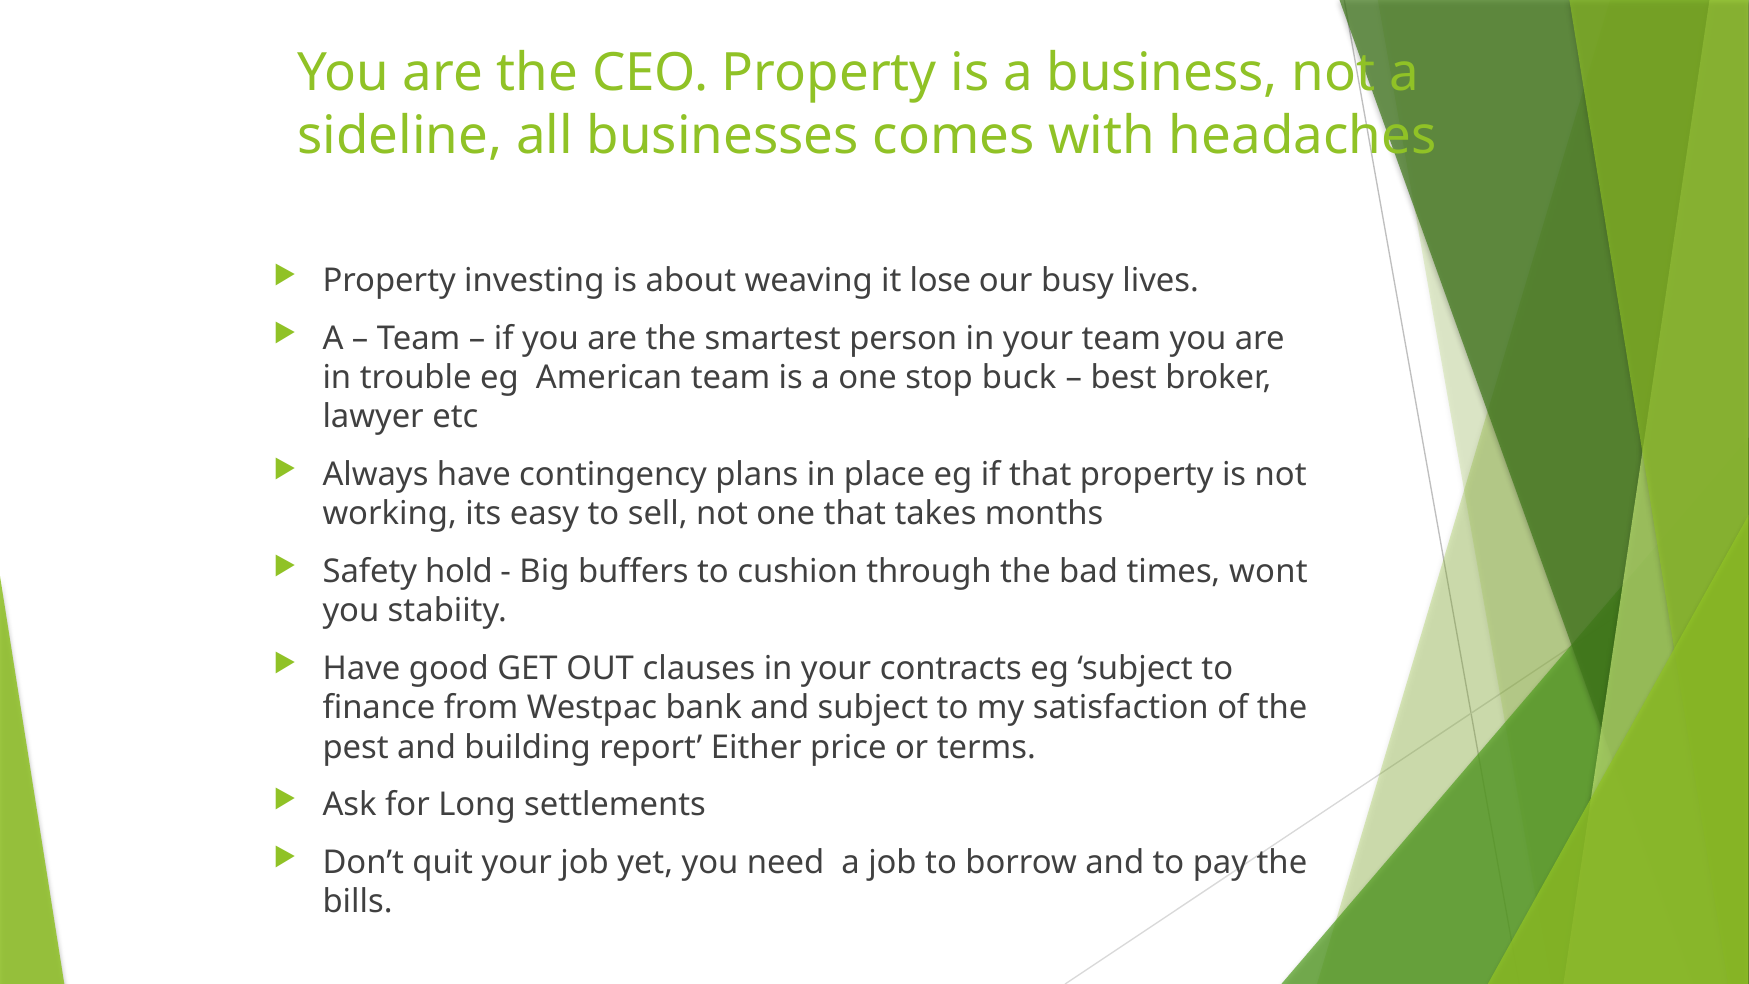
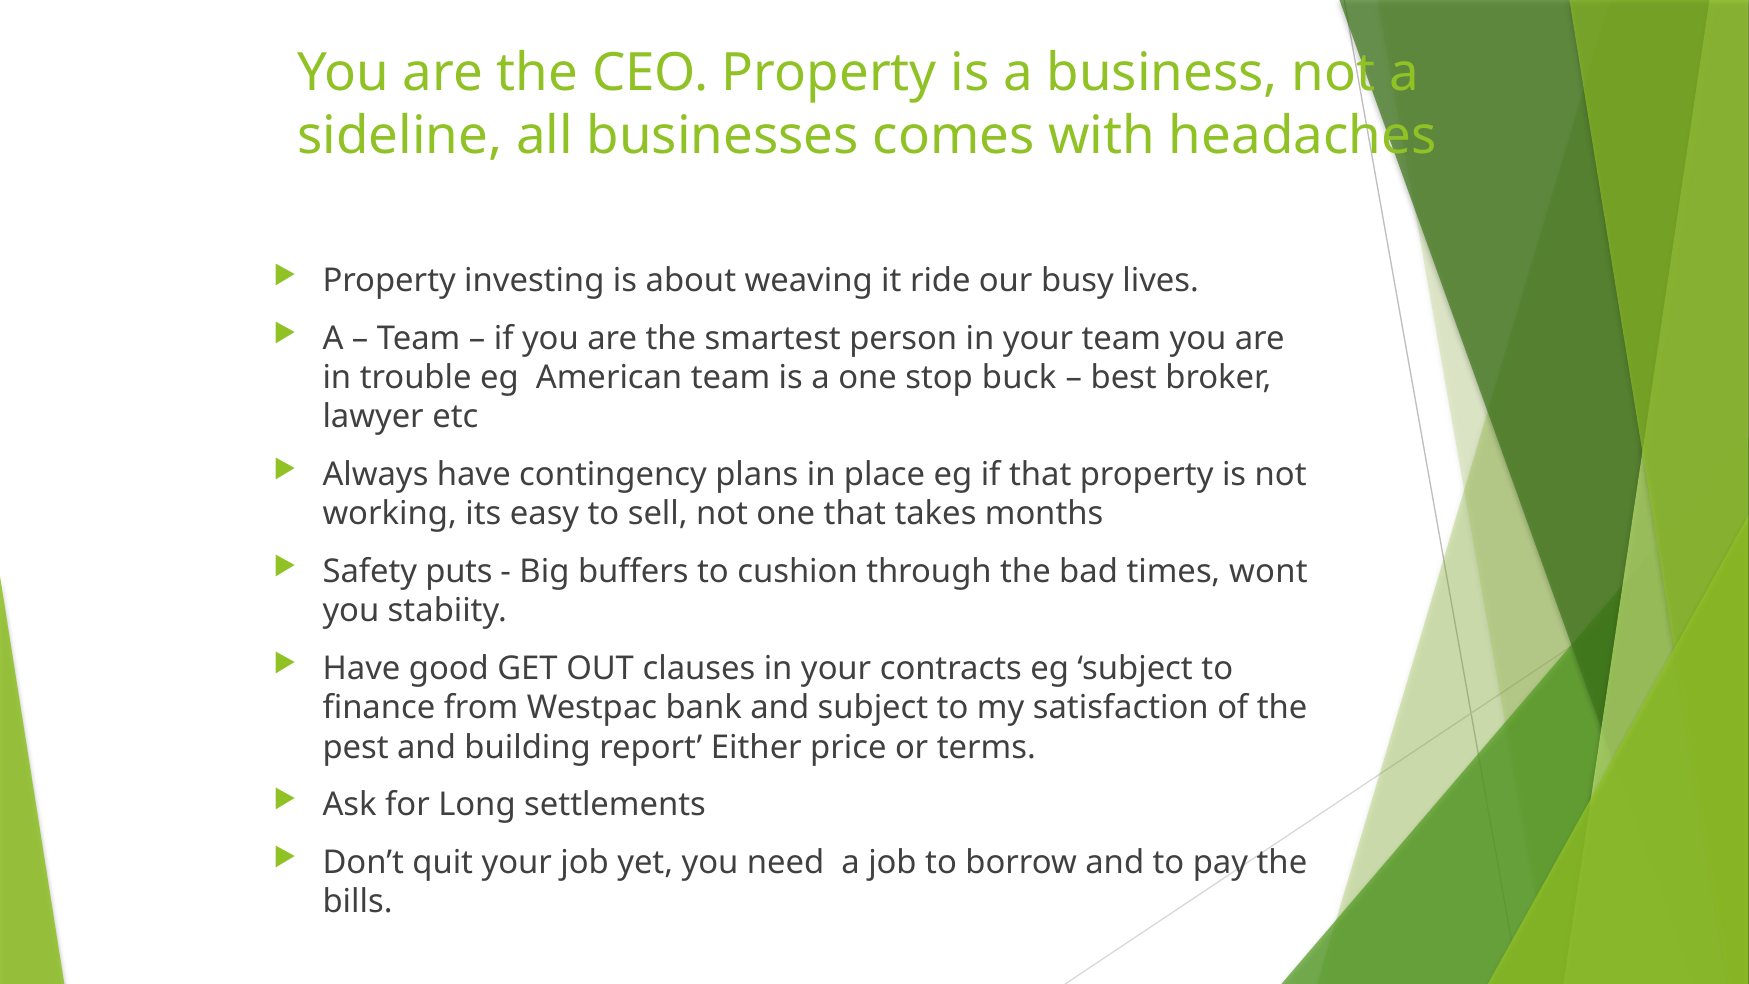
lose: lose -> ride (940, 281)
hold: hold -> puts (459, 571)
